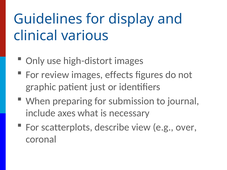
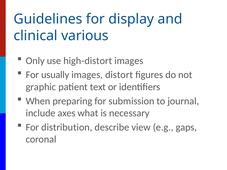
review: review -> usually (55, 75)
effects: effects -> distort (119, 75)
just: just -> text (98, 87)
scatterplots: scatterplots -> distribution (67, 127)
over: over -> gaps (186, 127)
